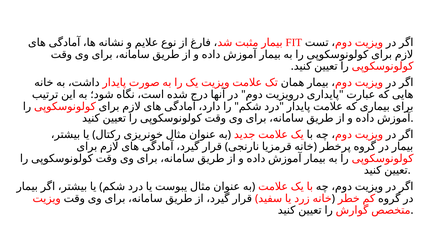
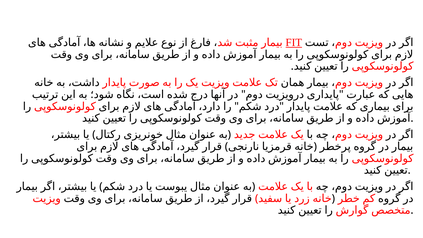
FIT underline: none -> present (294, 43)
